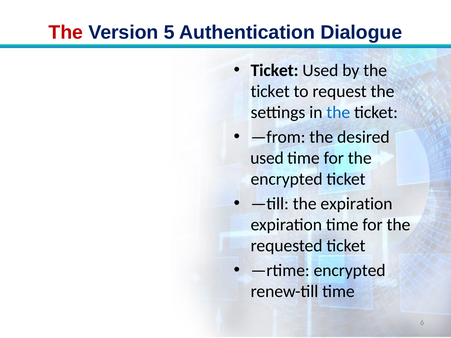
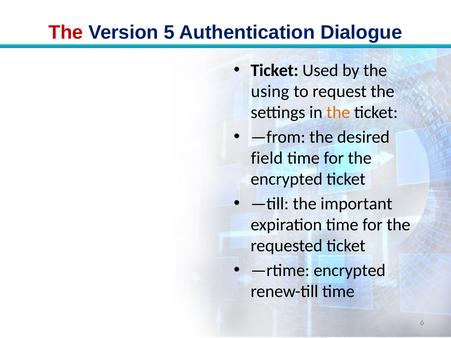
ticket: ticket -> using (270, 91)
the colour: blue -> orange (338, 112)
used: used -> field (267, 158)
the expiration: expiration -> important (356, 204)
